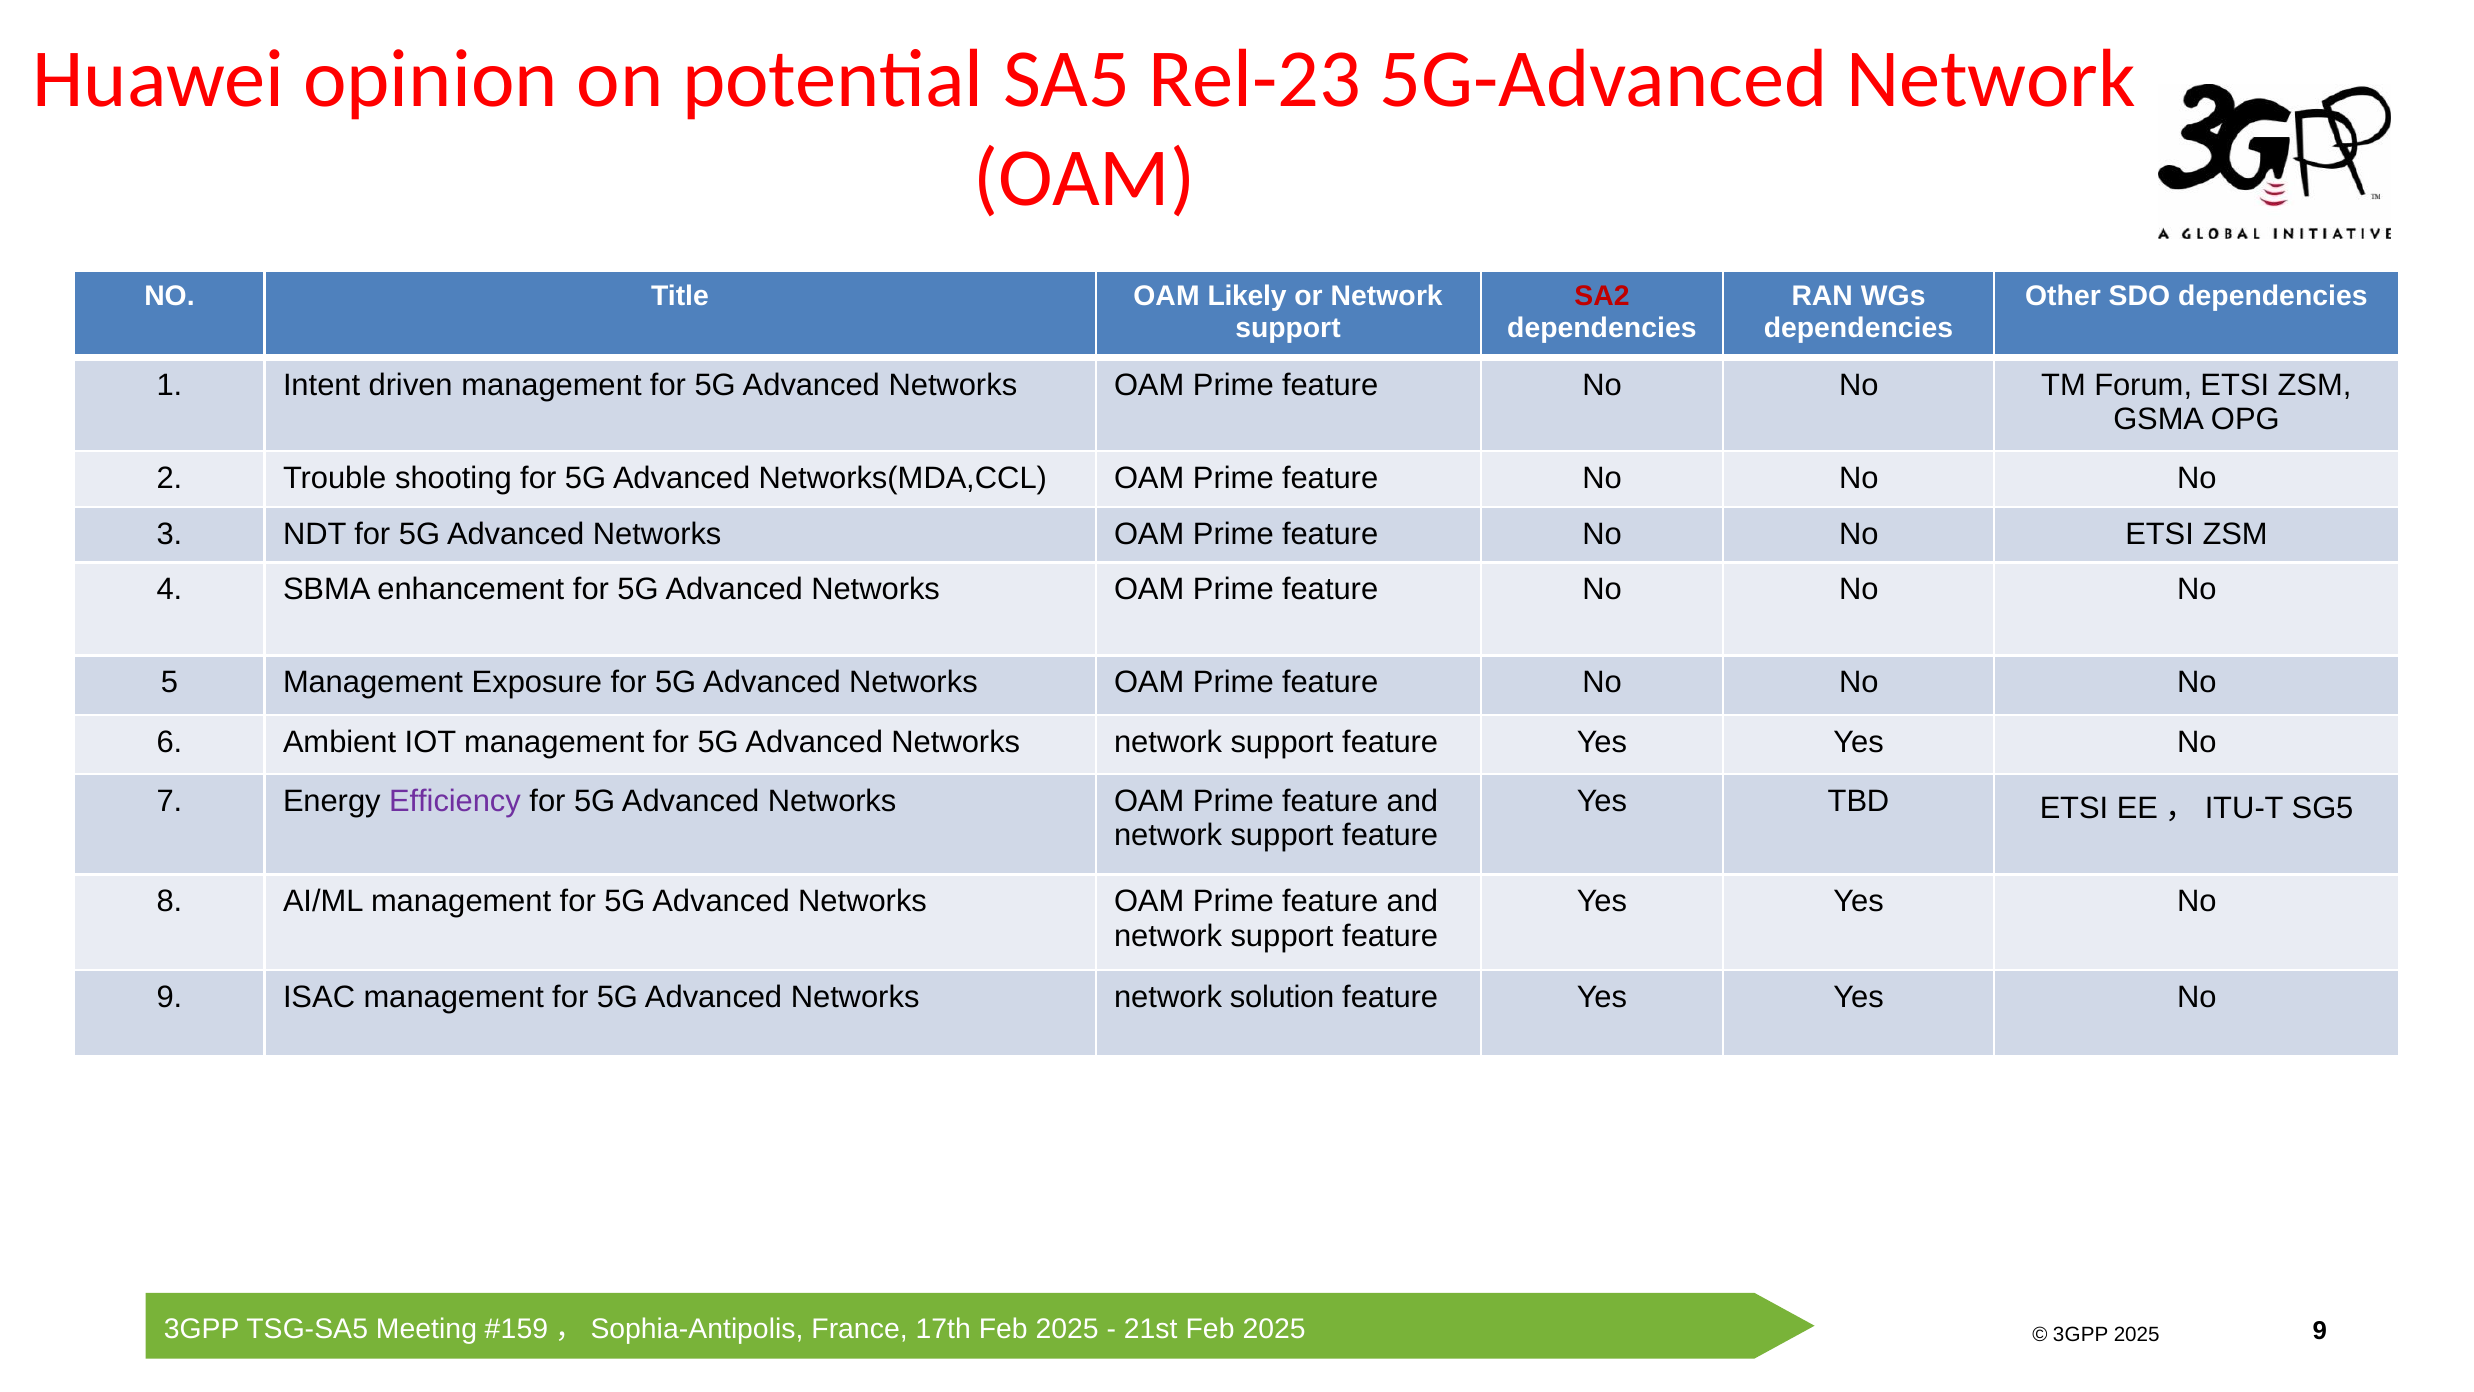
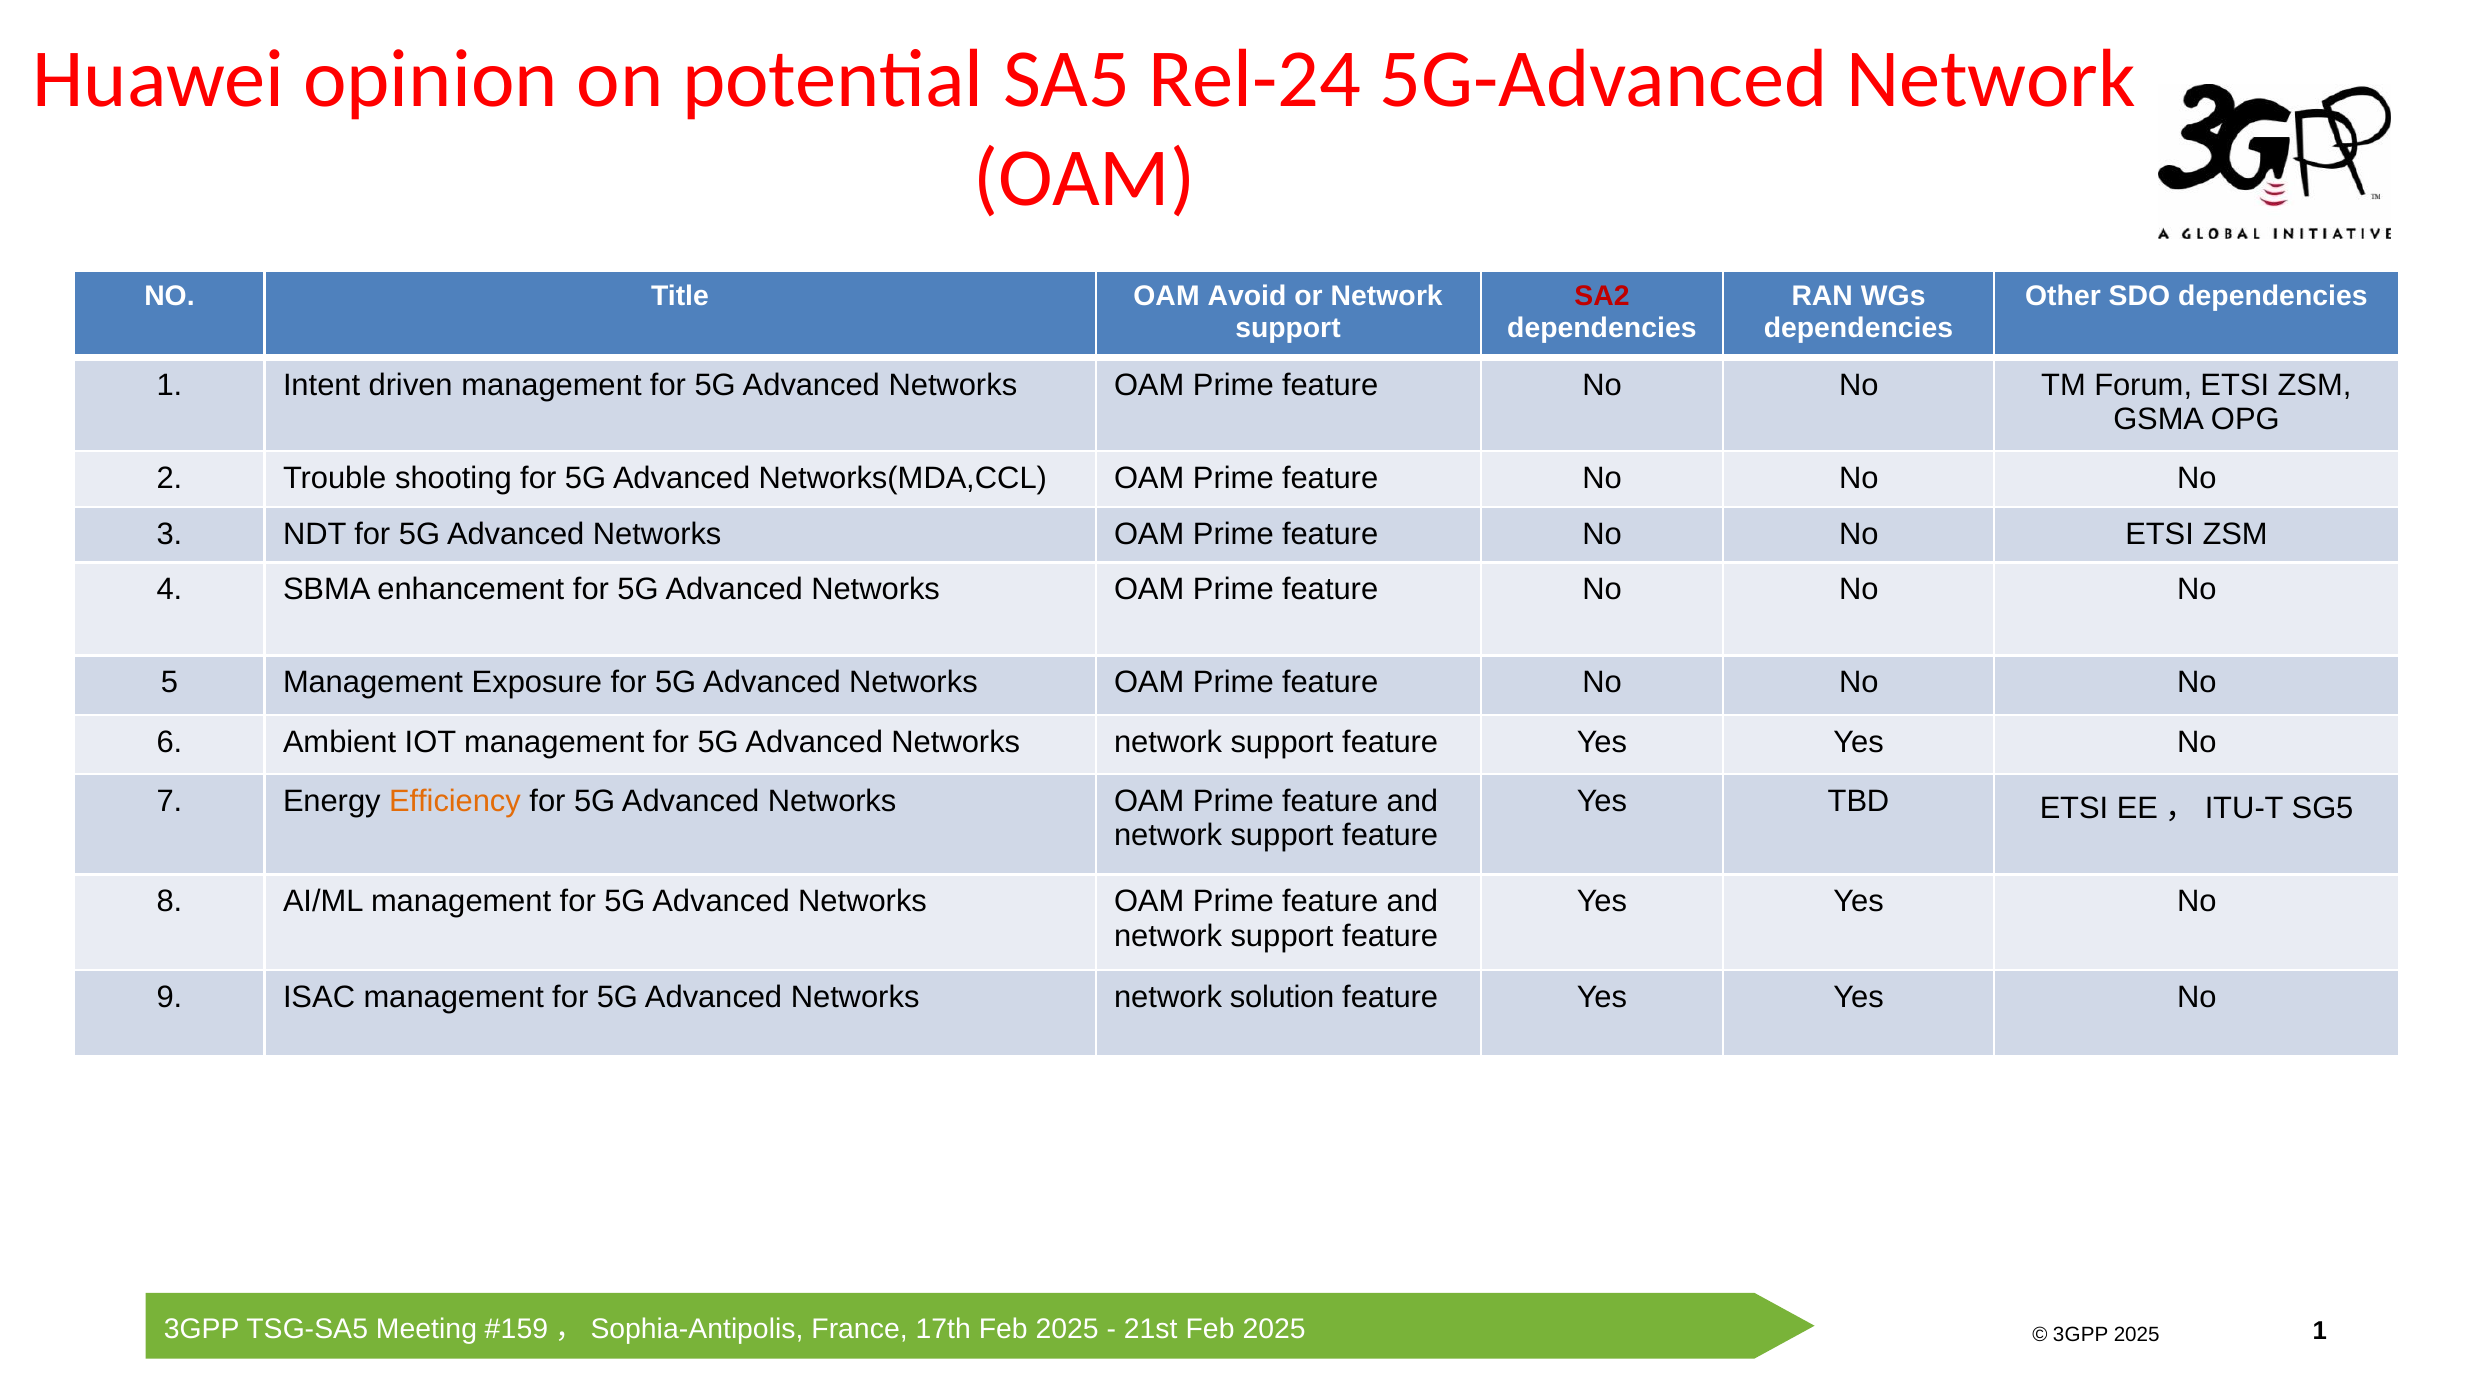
Rel-23: Rel-23 -> Rel-24 (1255, 79)
Likely: Likely -> Avoid (1247, 296)
Efficiency colour: purple -> orange (455, 801)
9: 9 -> 1 (2320, 1330)
